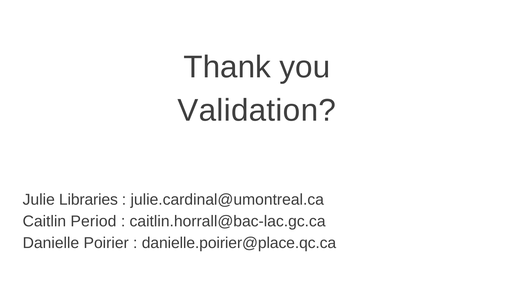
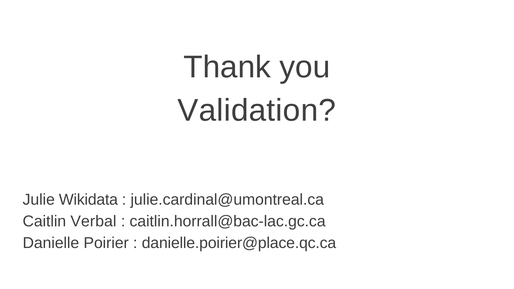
Libraries: Libraries -> Wikidata (88, 200)
Period: Period -> Verbal (93, 221)
